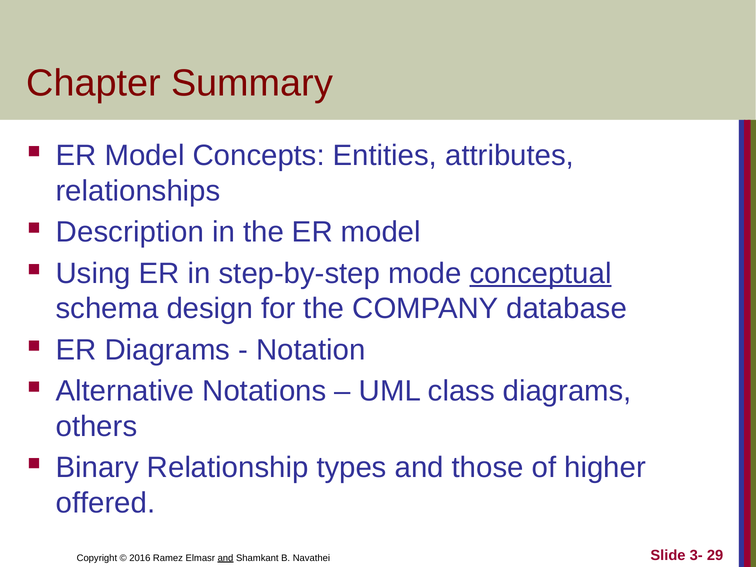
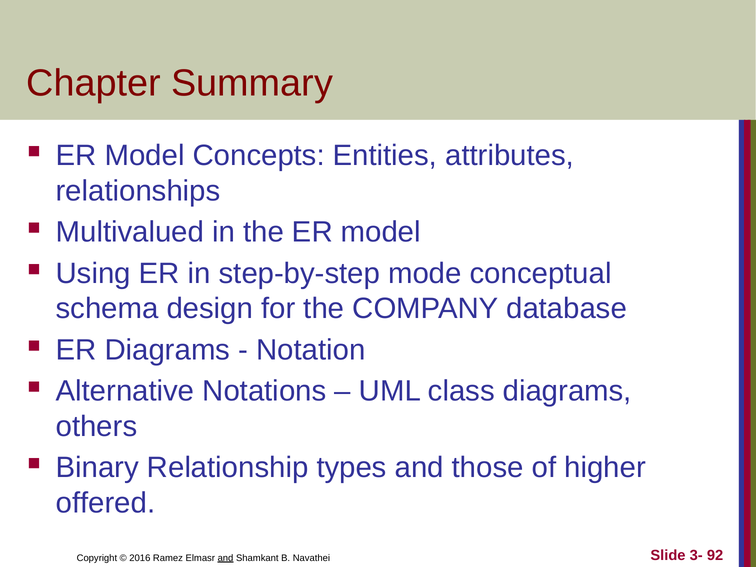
Description: Description -> Multivalued (130, 232)
conceptual underline: present -> none (541, 273)
29: 29 -> 92 (715, 555)
